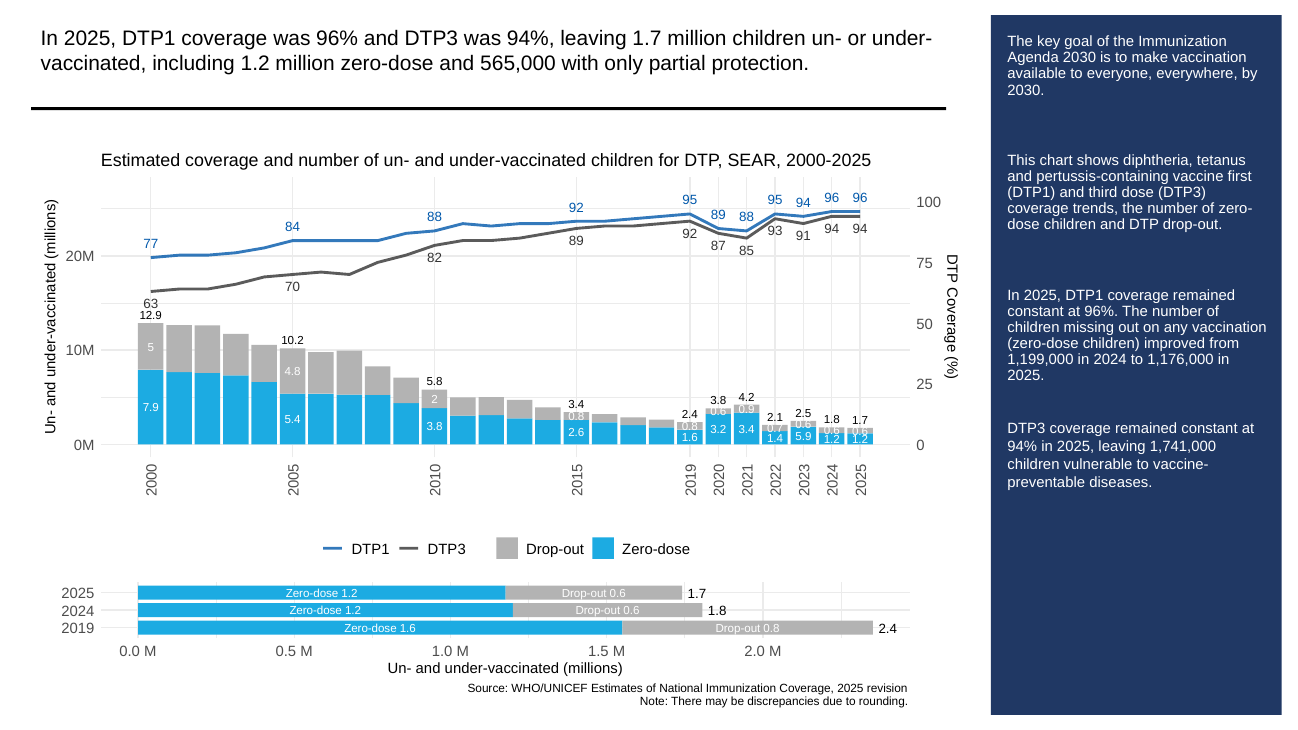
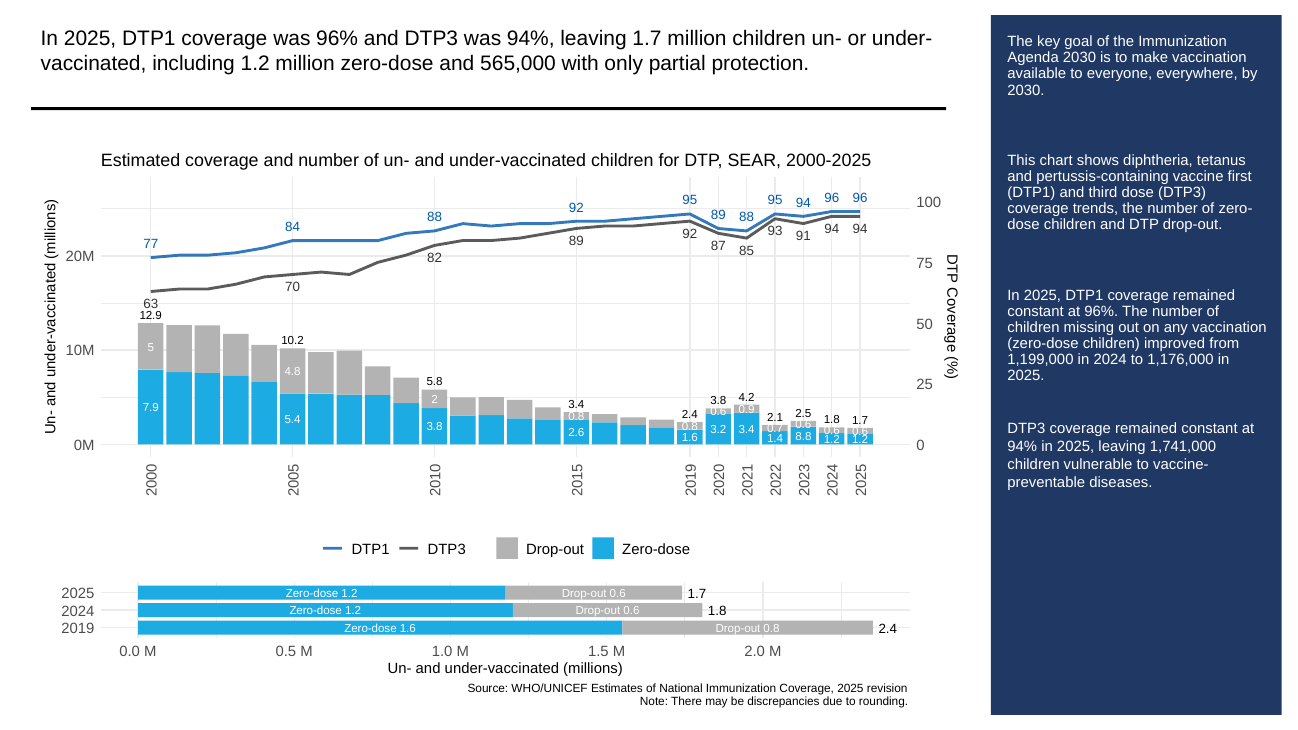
5.9: 5.9 -> 8.8 (803, 436)
